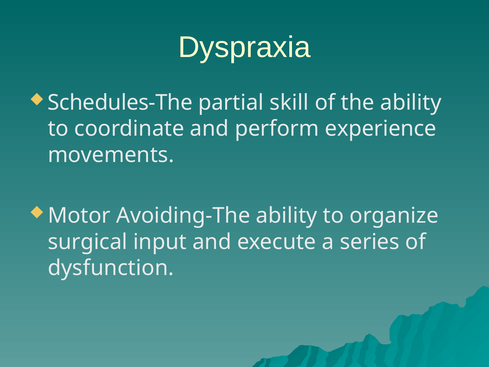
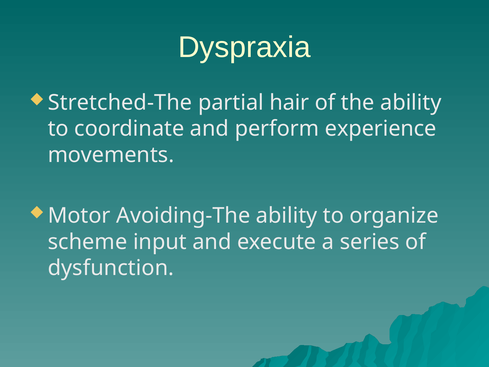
Schedules-The: Schedules-The -> Stretched-The (120, 103)
skill: skill -> hair (289, 103)
surgical: surgical -> scheme (87, 242)
